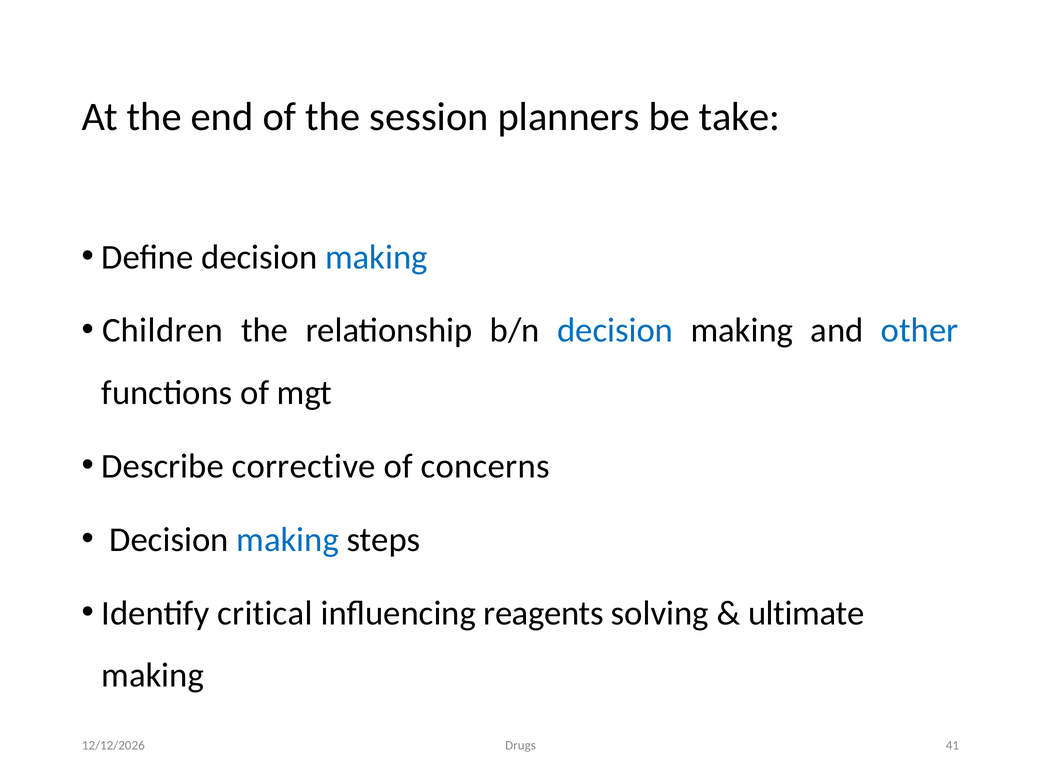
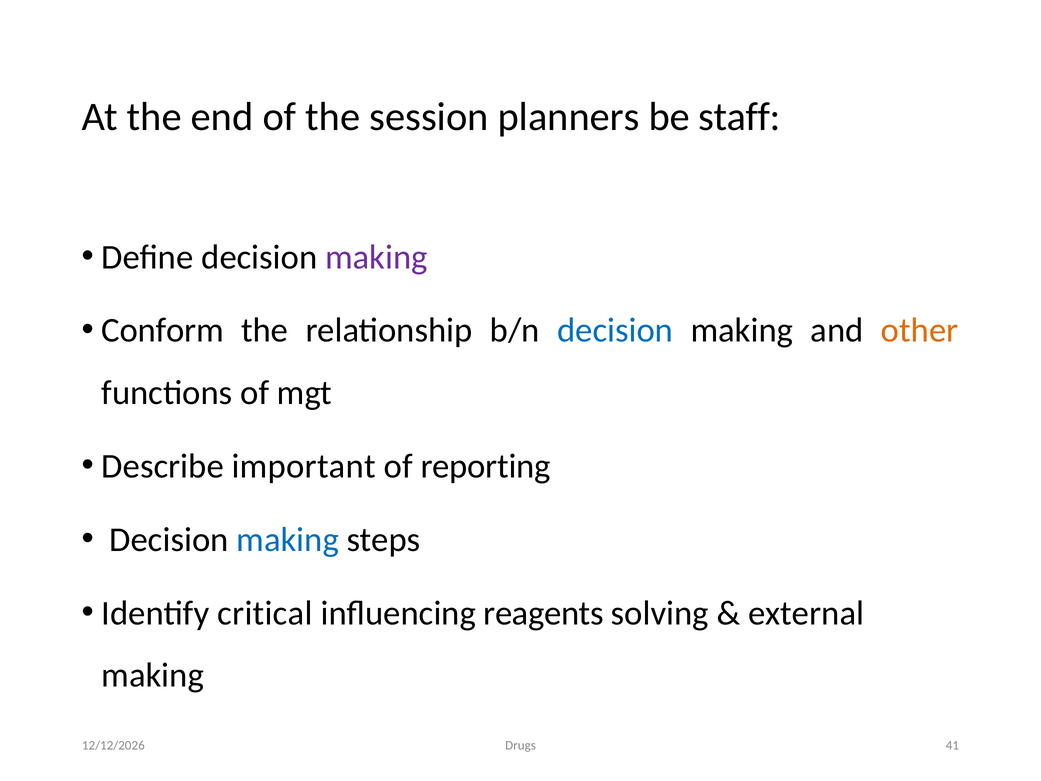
take: take -> staff (740, 117)
making colour: blue -> purple (376, 257)
Children: Children -> Conform (163, 330)
other colour: blue -> orange (920, 330)
corrective: corrective -> important (304, 466)
concerns: concerns -> reporting (486, 466)
ultimate: ultimate -> external (806, 613)
